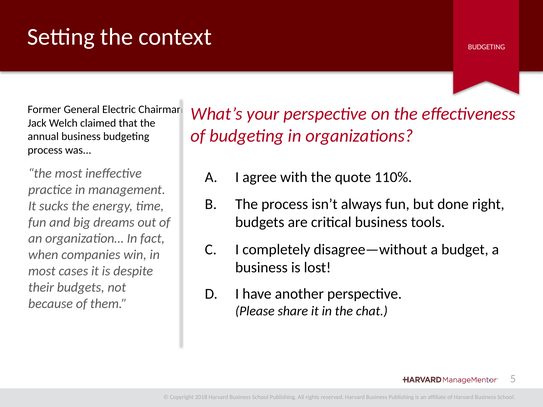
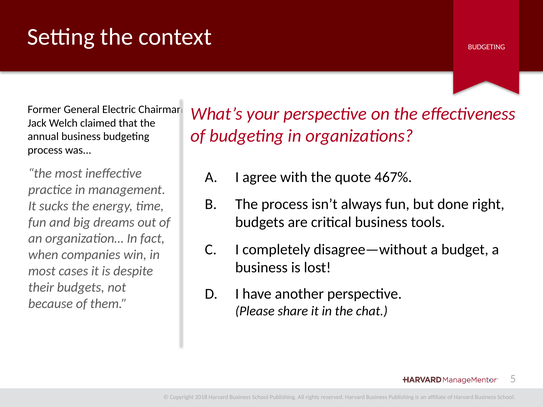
110%: 110% -> 467% (393, 177)
